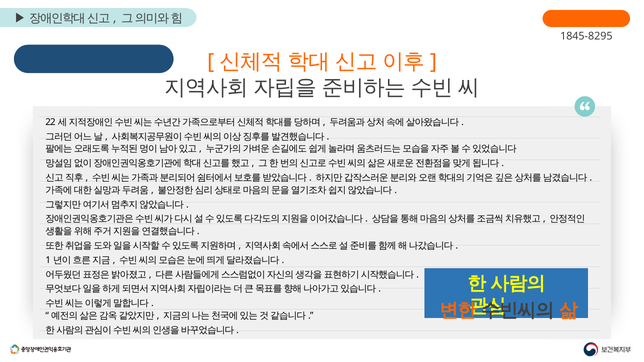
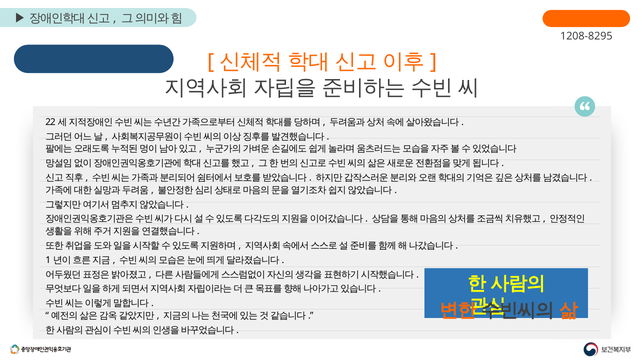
1845-8295: 1845-8295 -> 1208-8295 (586, 36)
